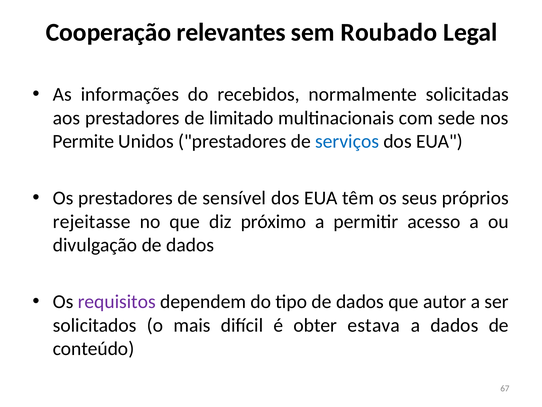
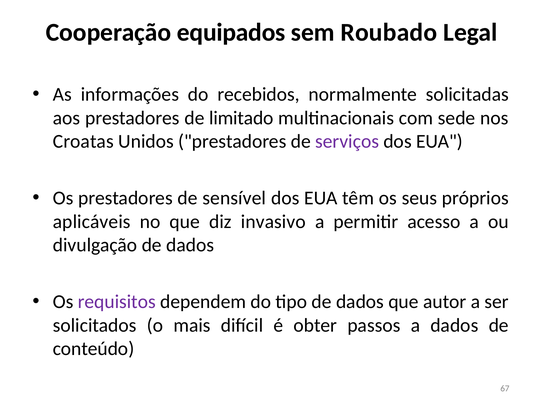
relevantes: relevantes -> equipados (231, 32)
Permite: Permite -> Croatas (83, 141)
serviços colour: blue -> purple (347, 141)
rejeitasse: rejeitasse -> aplicáveis (92, 221)
próximo: próximo -> invasivo (273, 221)
estava: estava -> passos (374, 325)
